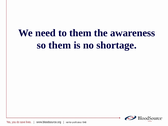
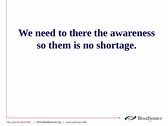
to them: them -> there (80, 33)
